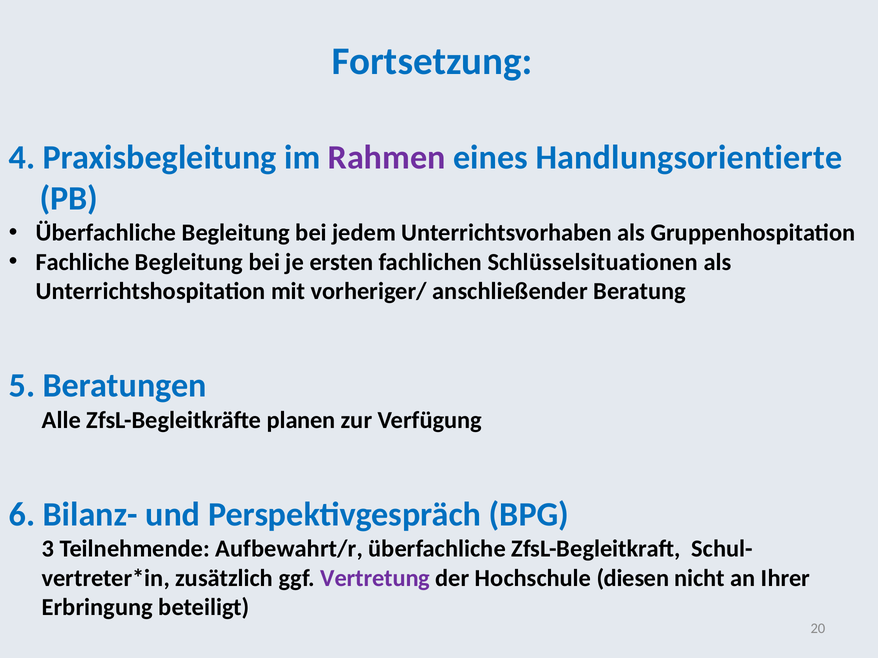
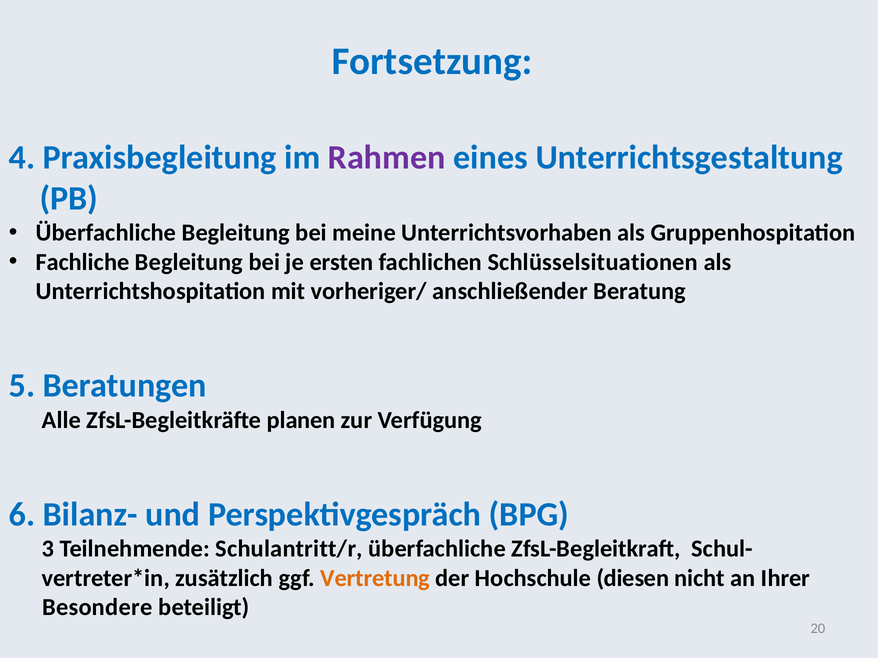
Handlungsorientierte: Handlungsorientierte -> Unterrichtsgestaltung (689, 158)
jedem: jedem -> meine (364, 233)
Aufbewahrt/r: Aufbewahrt/r -> Schulantritt/r (289, 549)
Vertretung colour: purple -> orange (375, 579)
Erbringung: Erbringung -> Besondere (97, 608)
